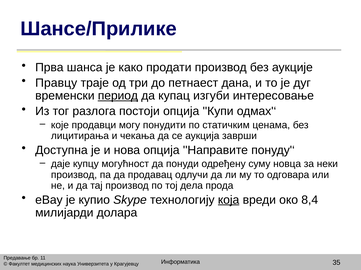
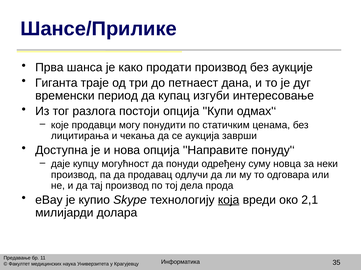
Правцу: Правцу -> Гиганта (56, 83)
период underline: present -> none (118, 96)
8,4: 8,4 -> 2,1 (310, 200)
